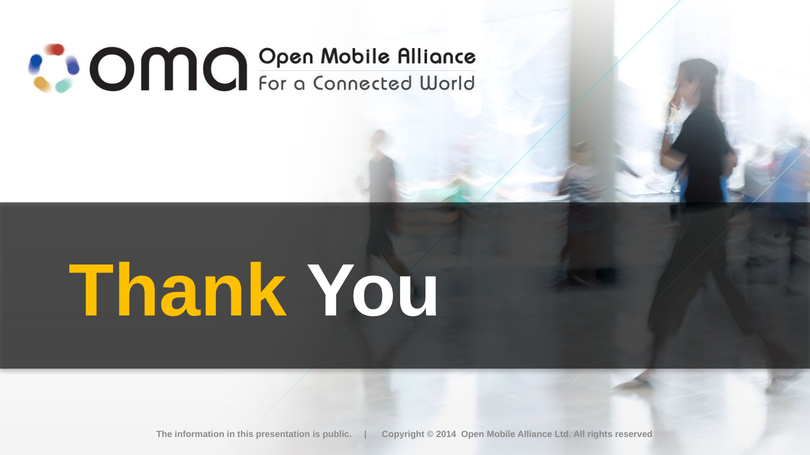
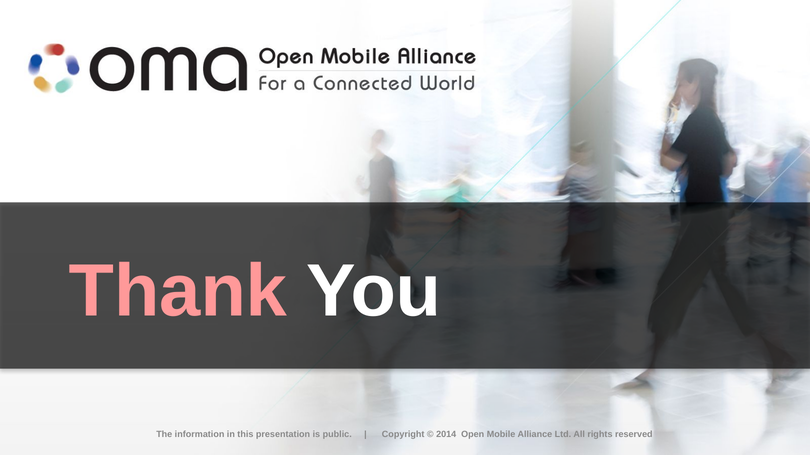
Thank colour: yellow -> pink (178, 292)
